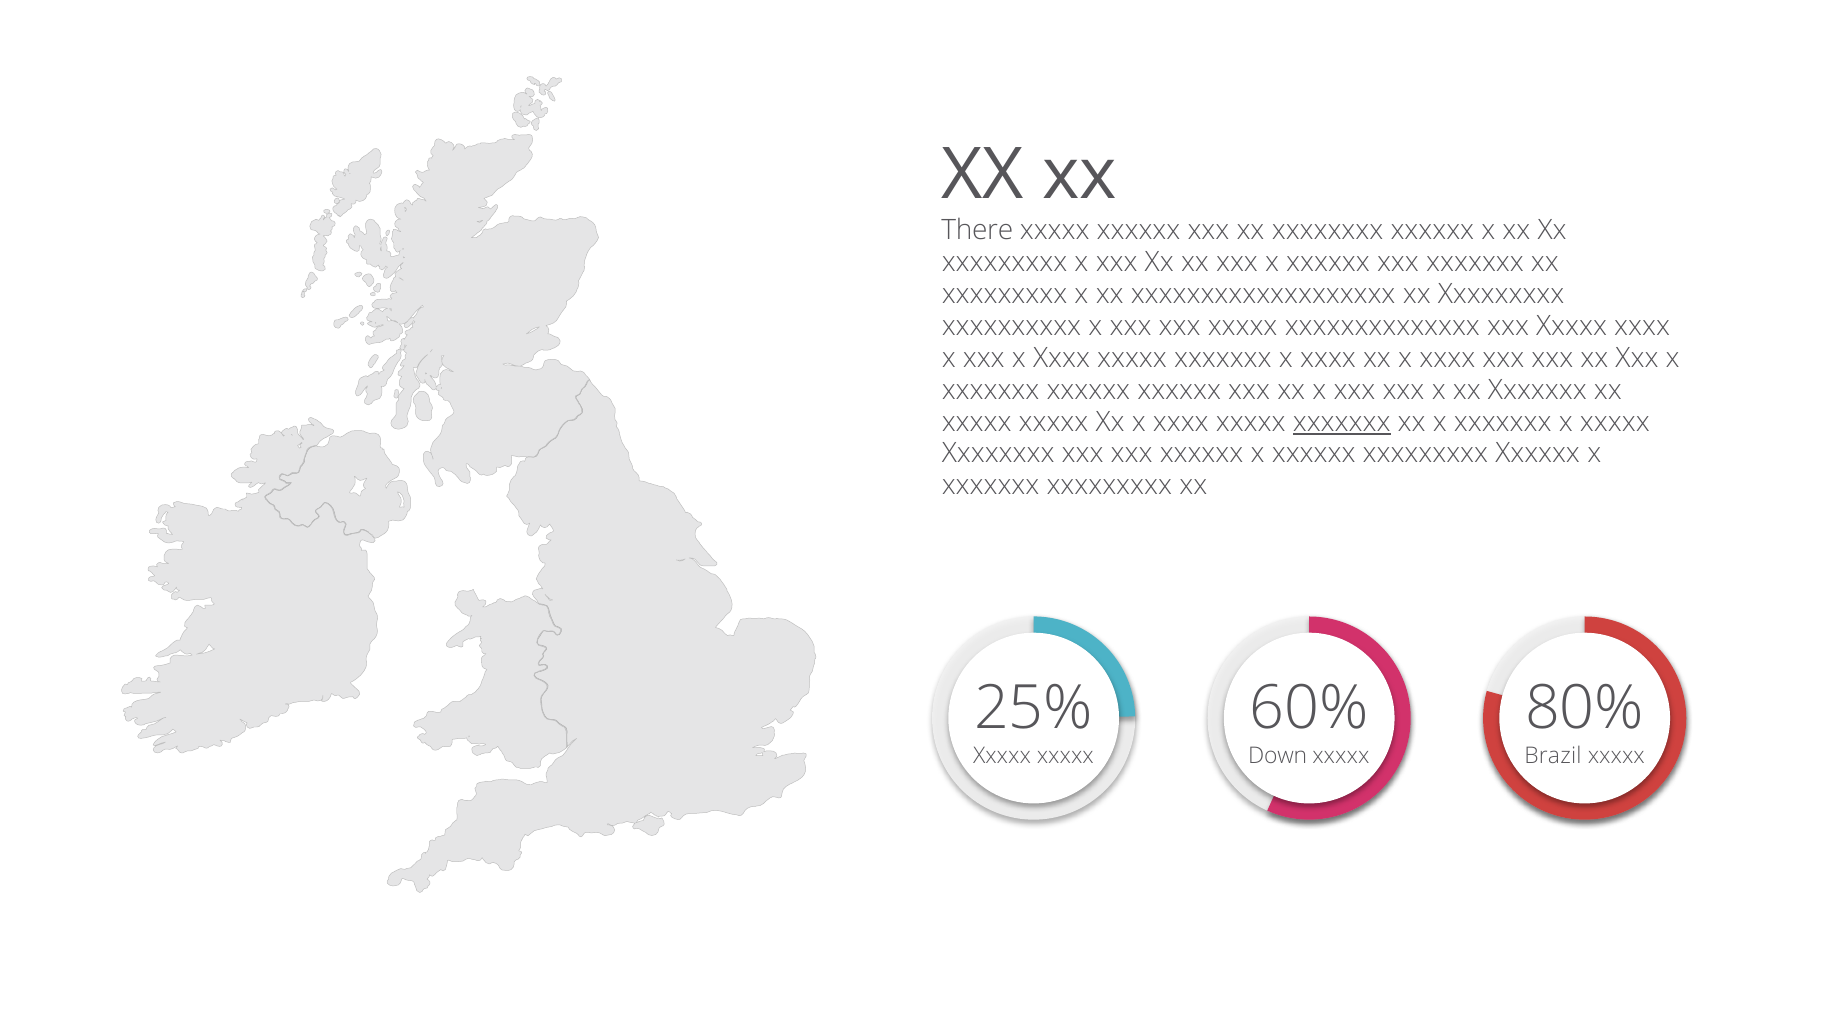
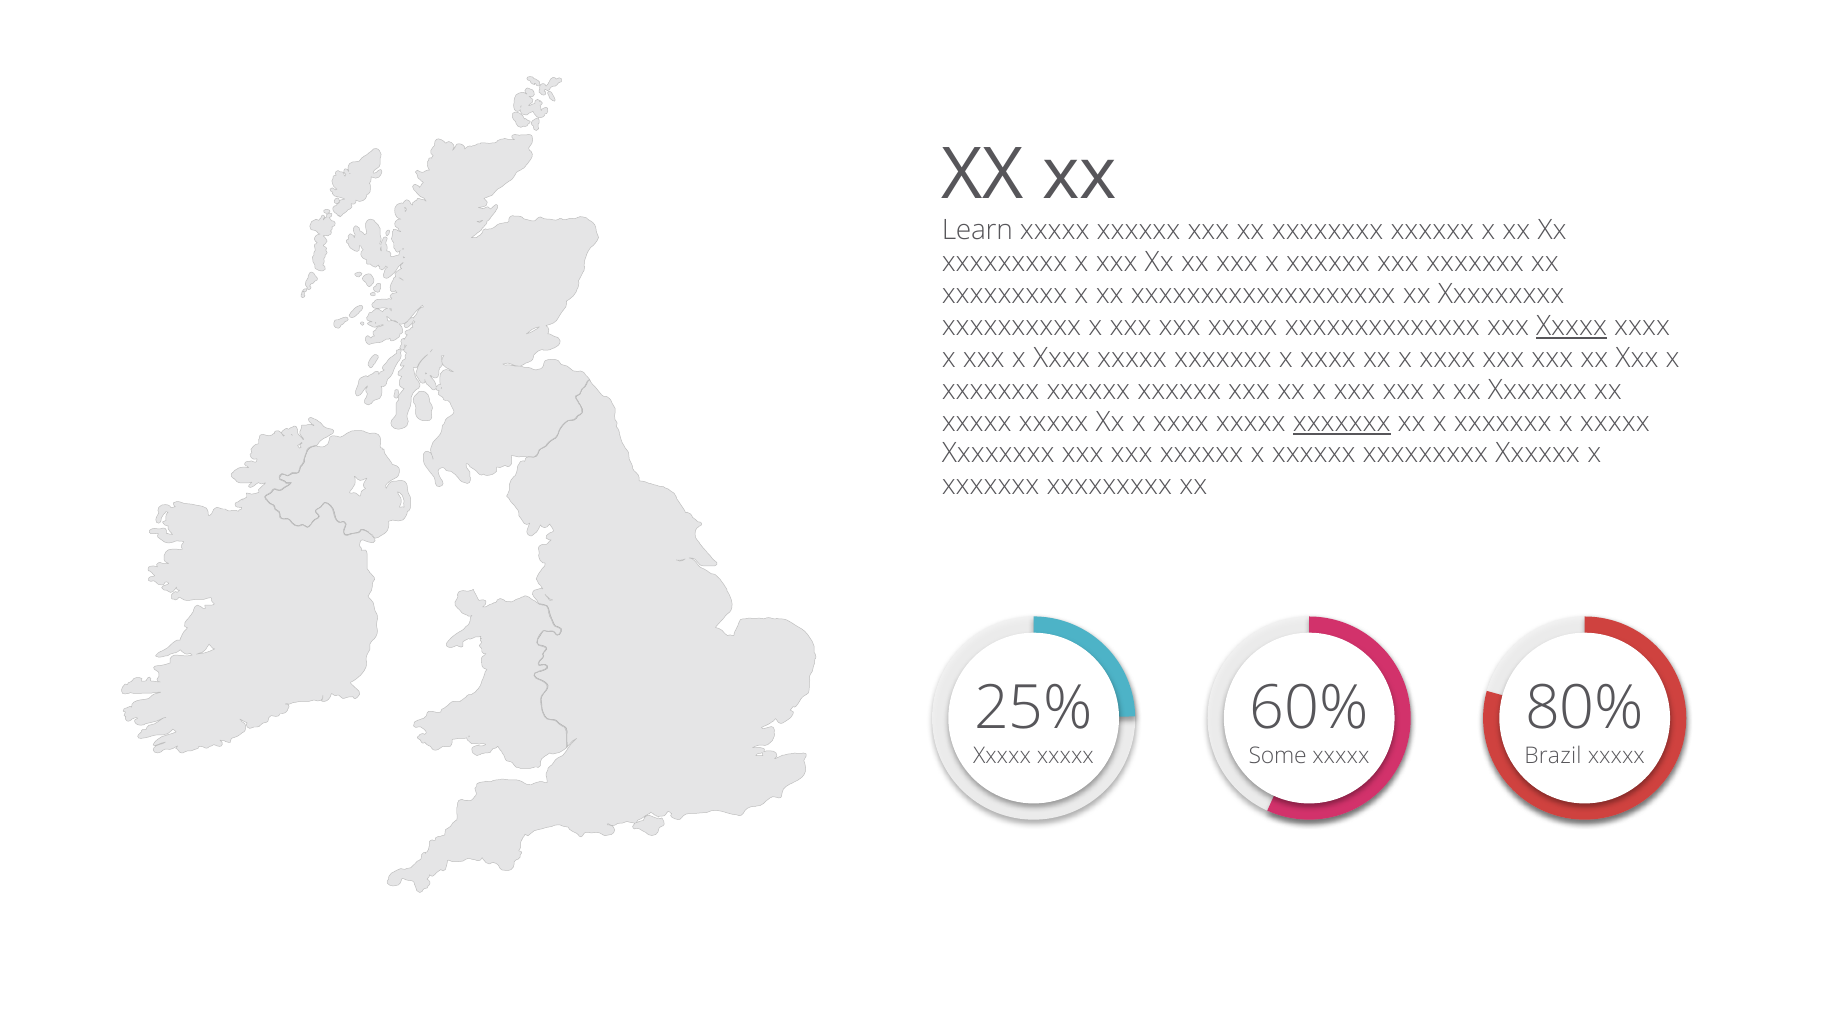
There: There -> Learn (977, 231)
Xxxxx underline: none -> present (1572, 326)
Down: Down -> Some (1278, 756)
